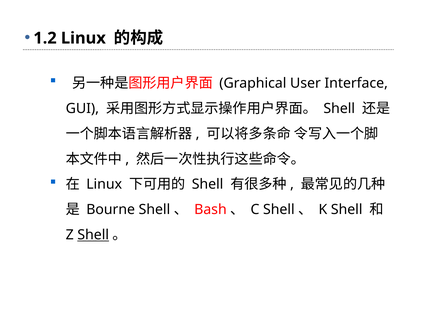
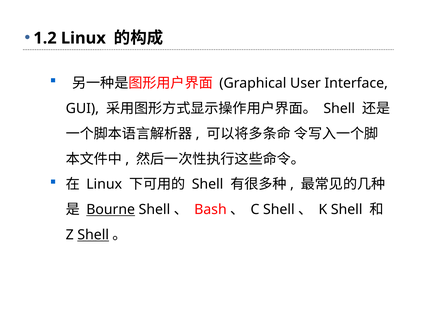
Bourne underline: none -> present (111, 210)
